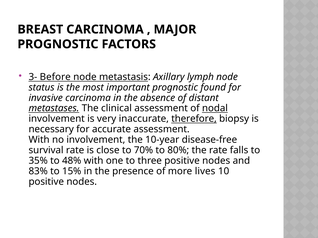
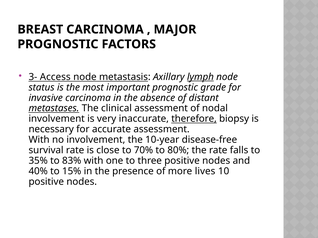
Before: Before -> Access (55, 77)
lymph underline: none -> present (200, 77)
found: found -> grade (213, 88)
nodal underline: present -> none (215, 109)
48%: 48% -> 83% (72, 161)
83%: 83% -> 40% (38, 171)
